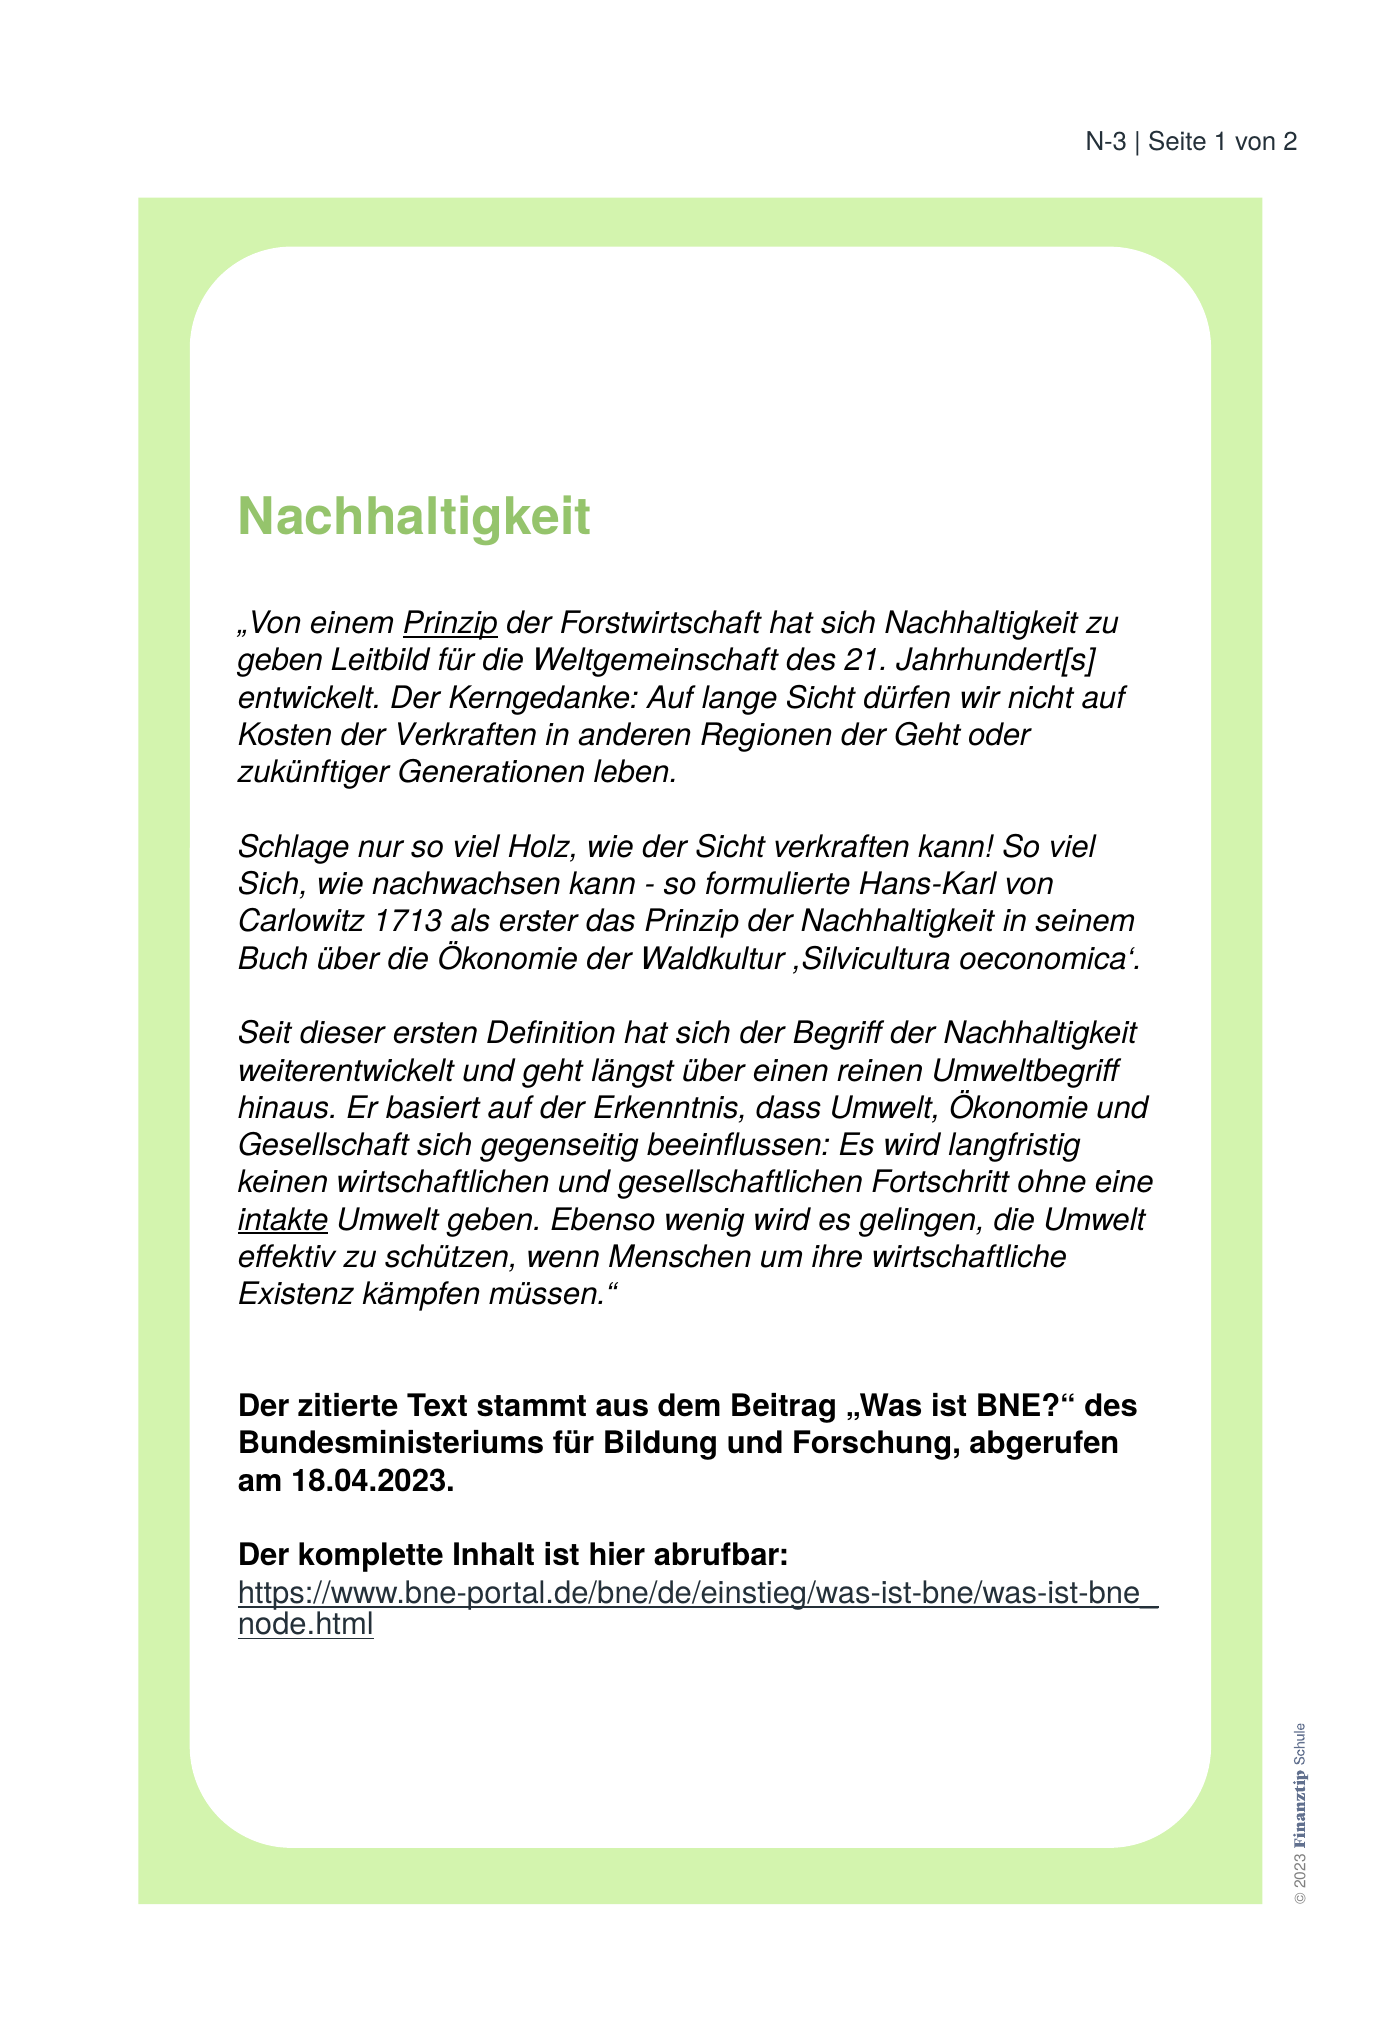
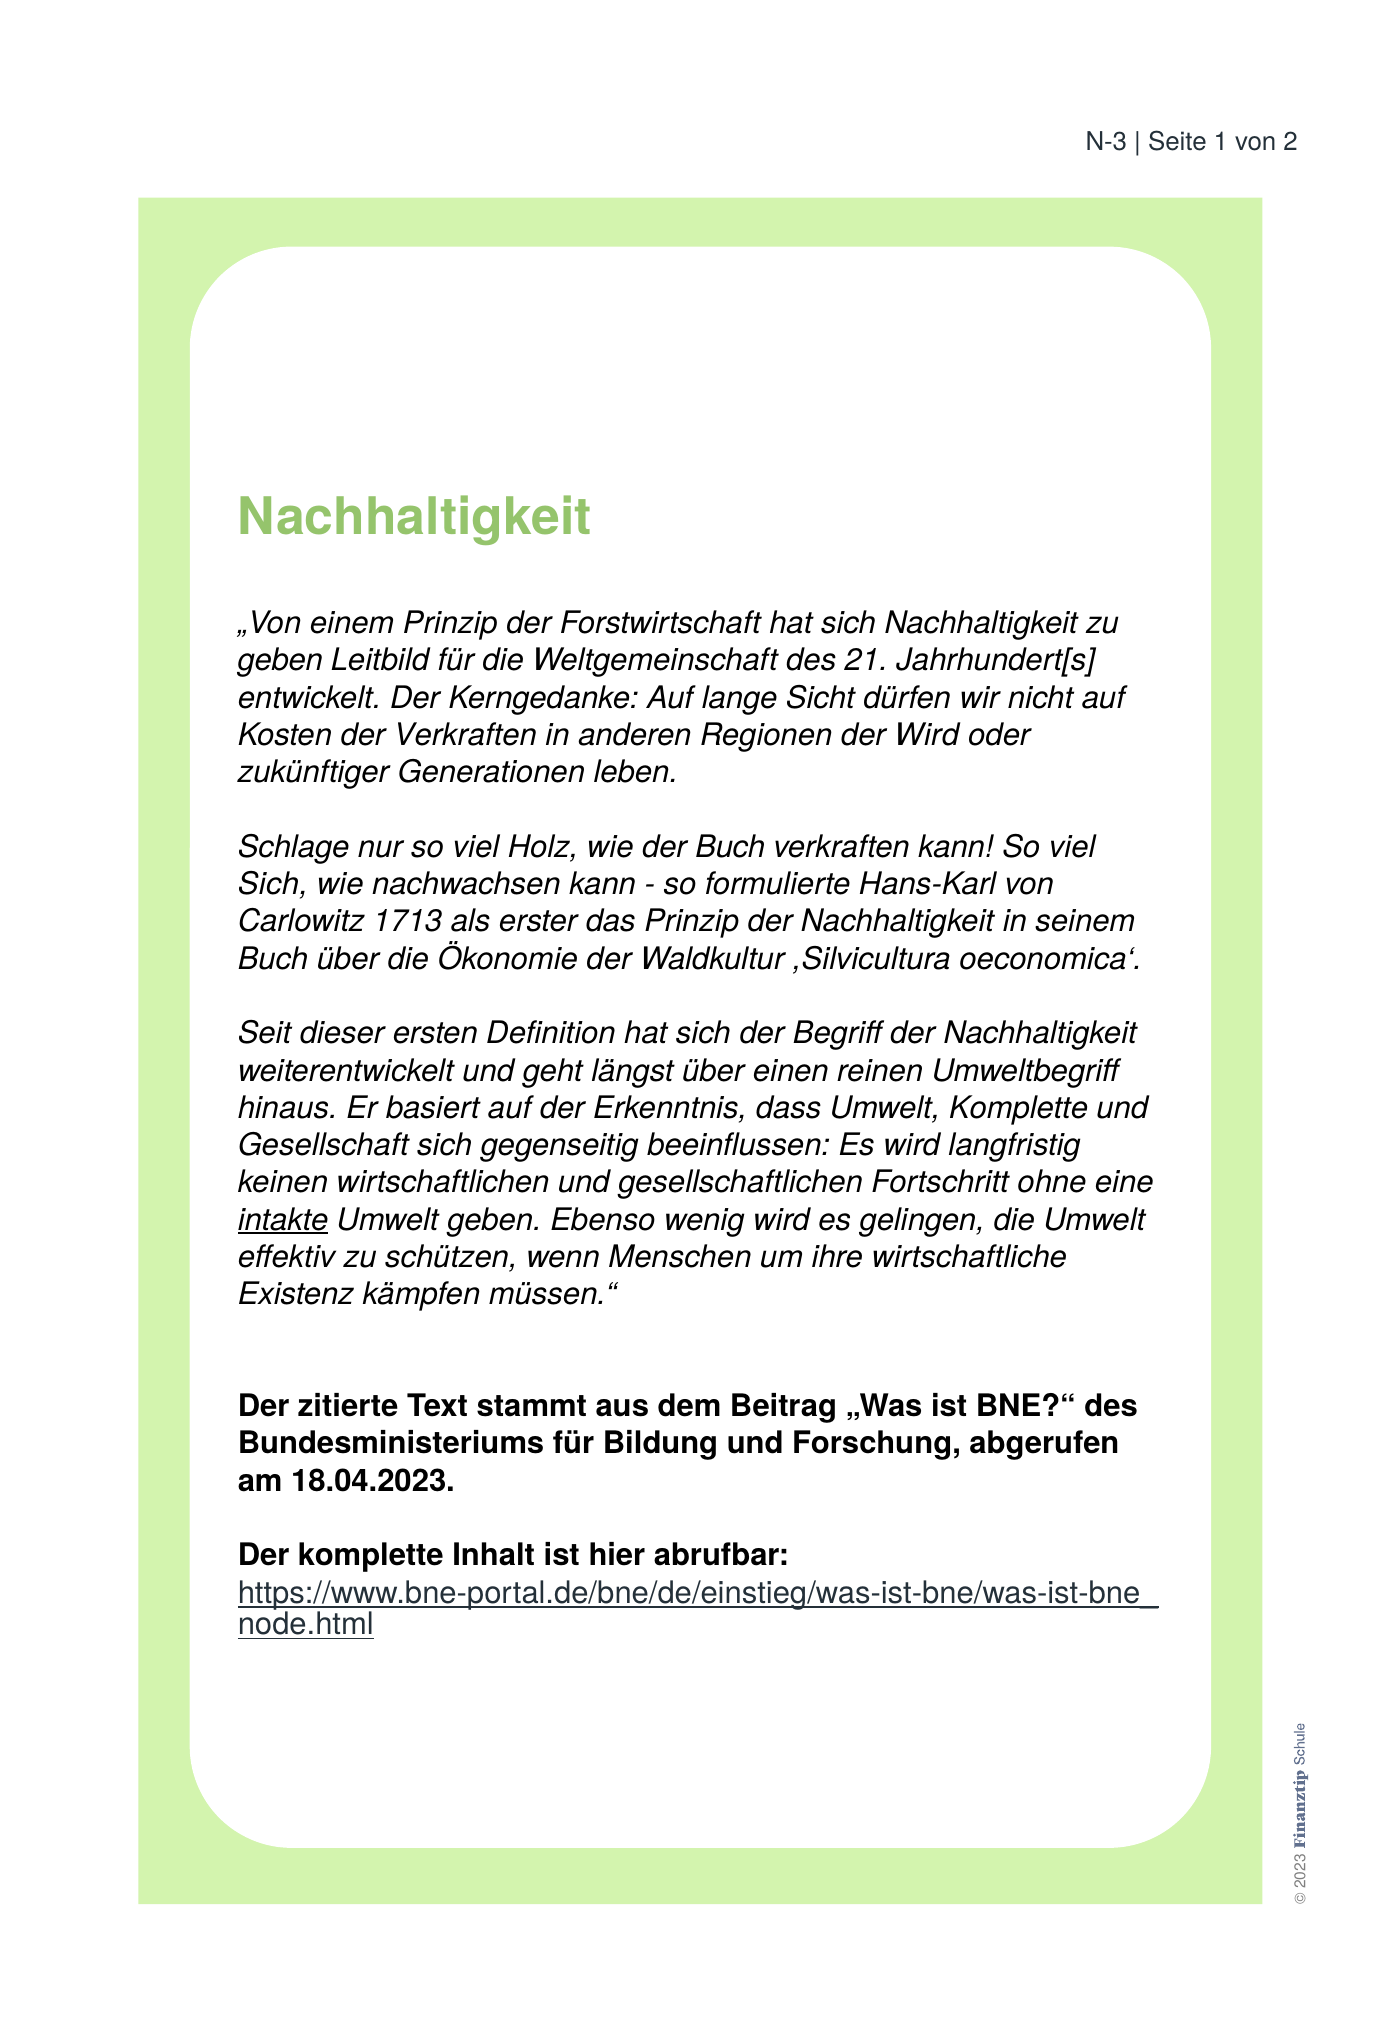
Prinzip underline: present -> none (450, 623)
der Geht: Geht -> Wird (927, 735)
der Sicht: Sicht -> Buch (730, 847)
Umwelt Ökonomie: Ökonomie -> Komplette (1019, 1108)
